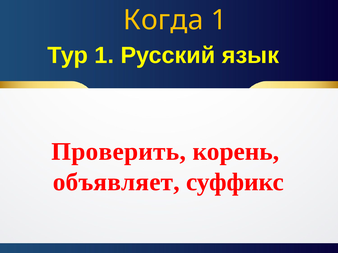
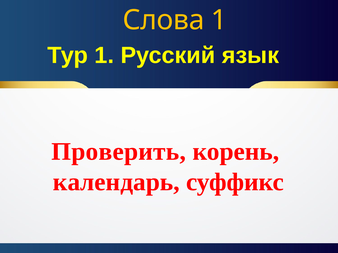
Когда: Когда -> Слова (164, 20)
объявляет: объявляет -> календарь (116, 182)
